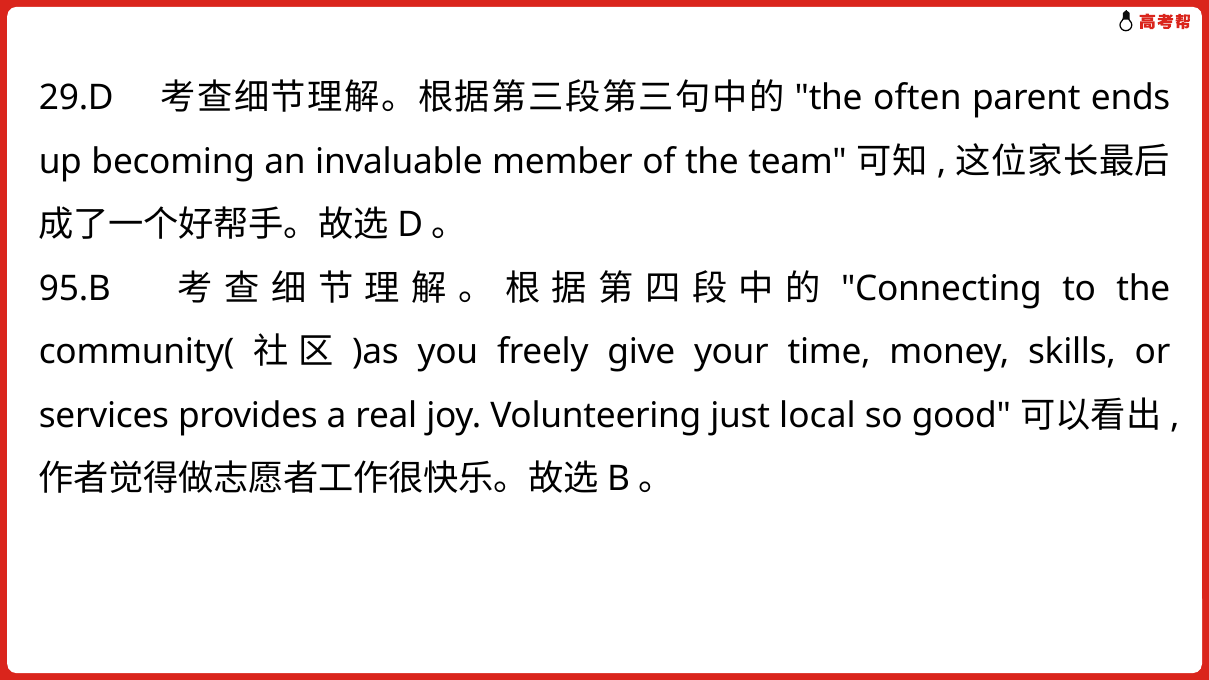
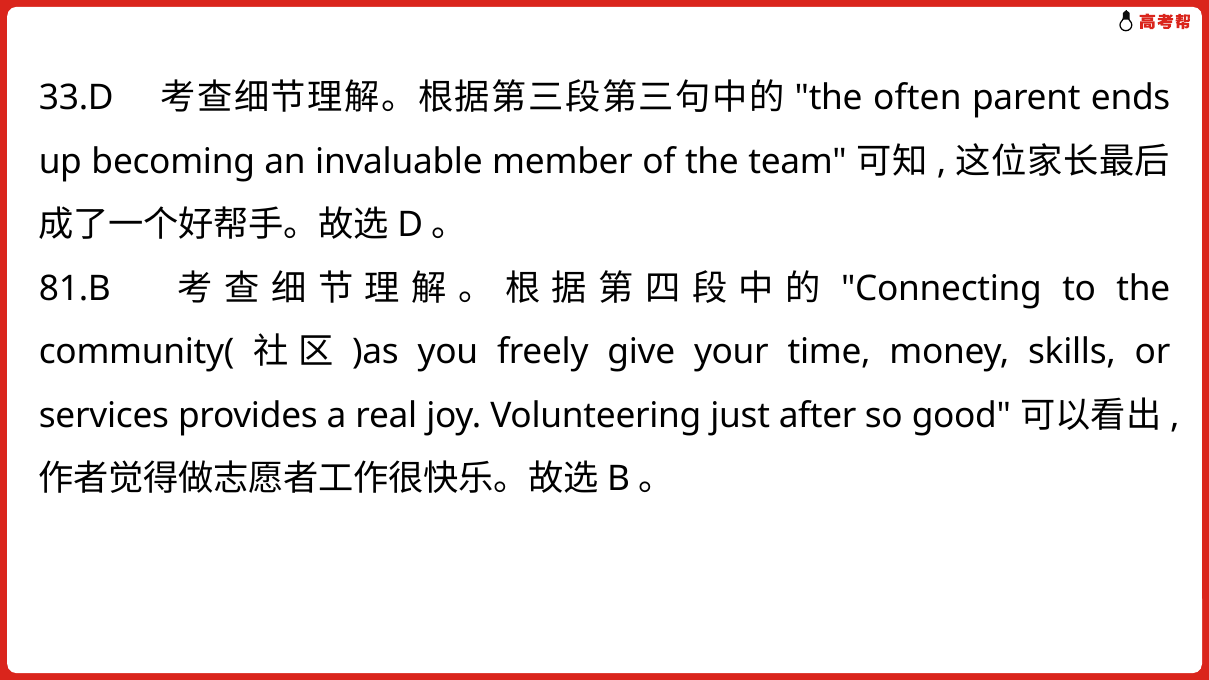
29.D: 29.D -> 33.D (76, 98)
95.B: 95.B -> 81.B (75, 289)
local: local -> after (818, 416)
